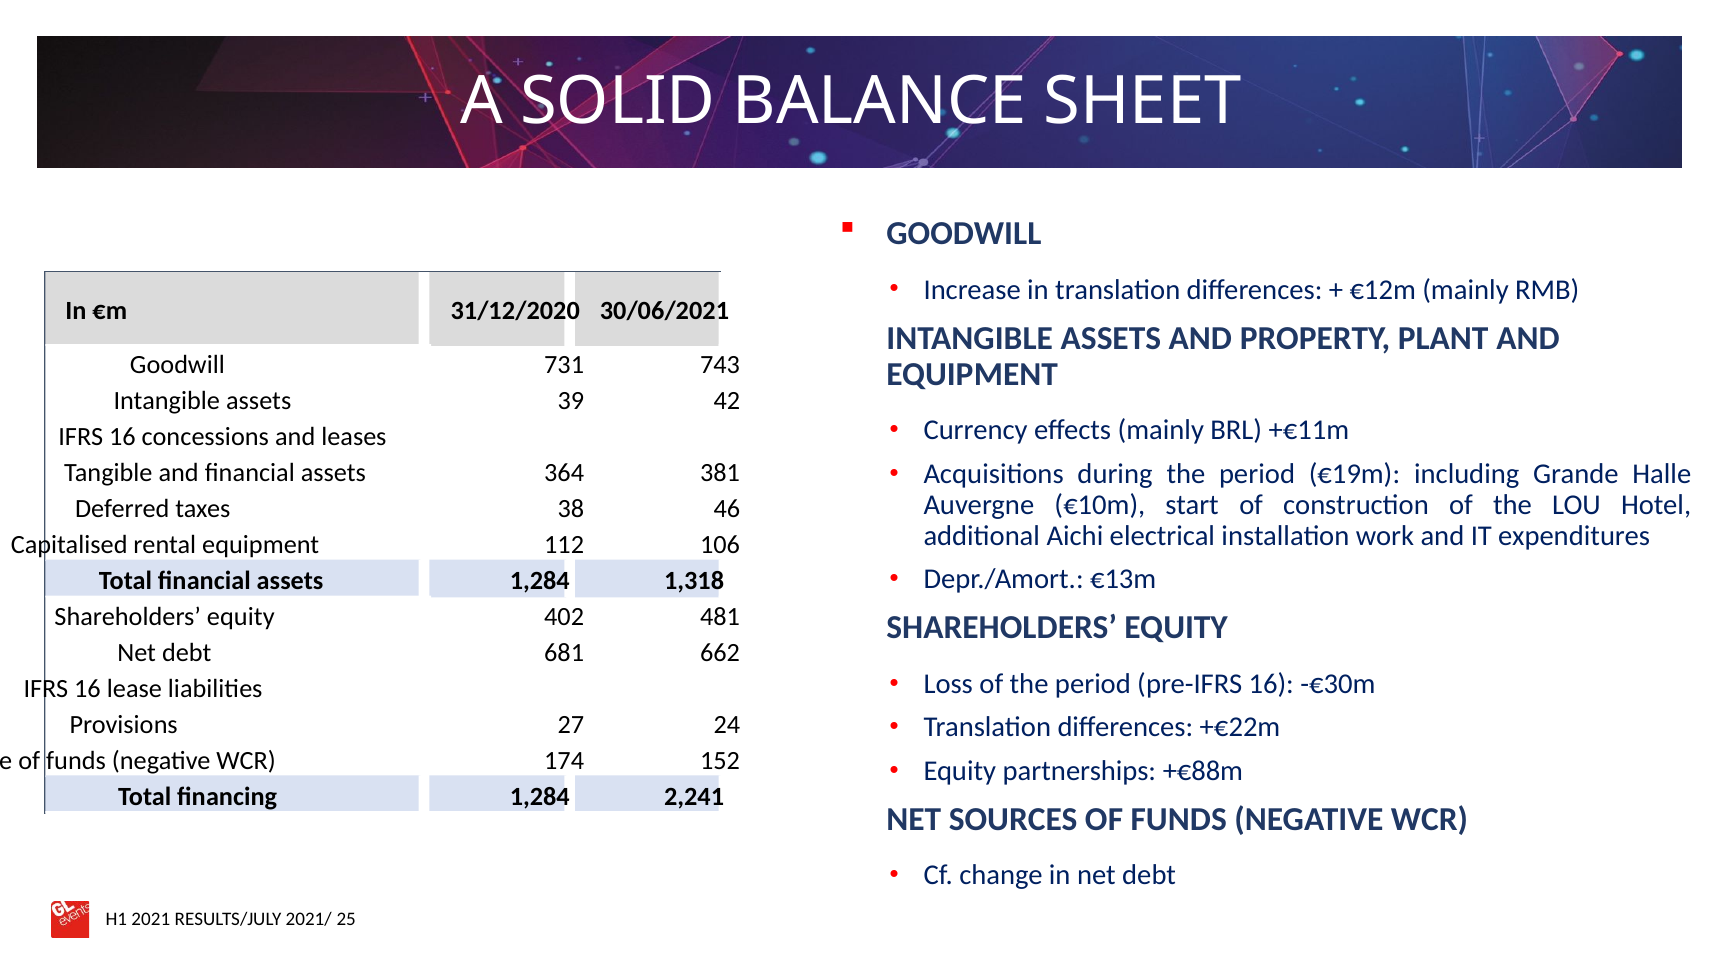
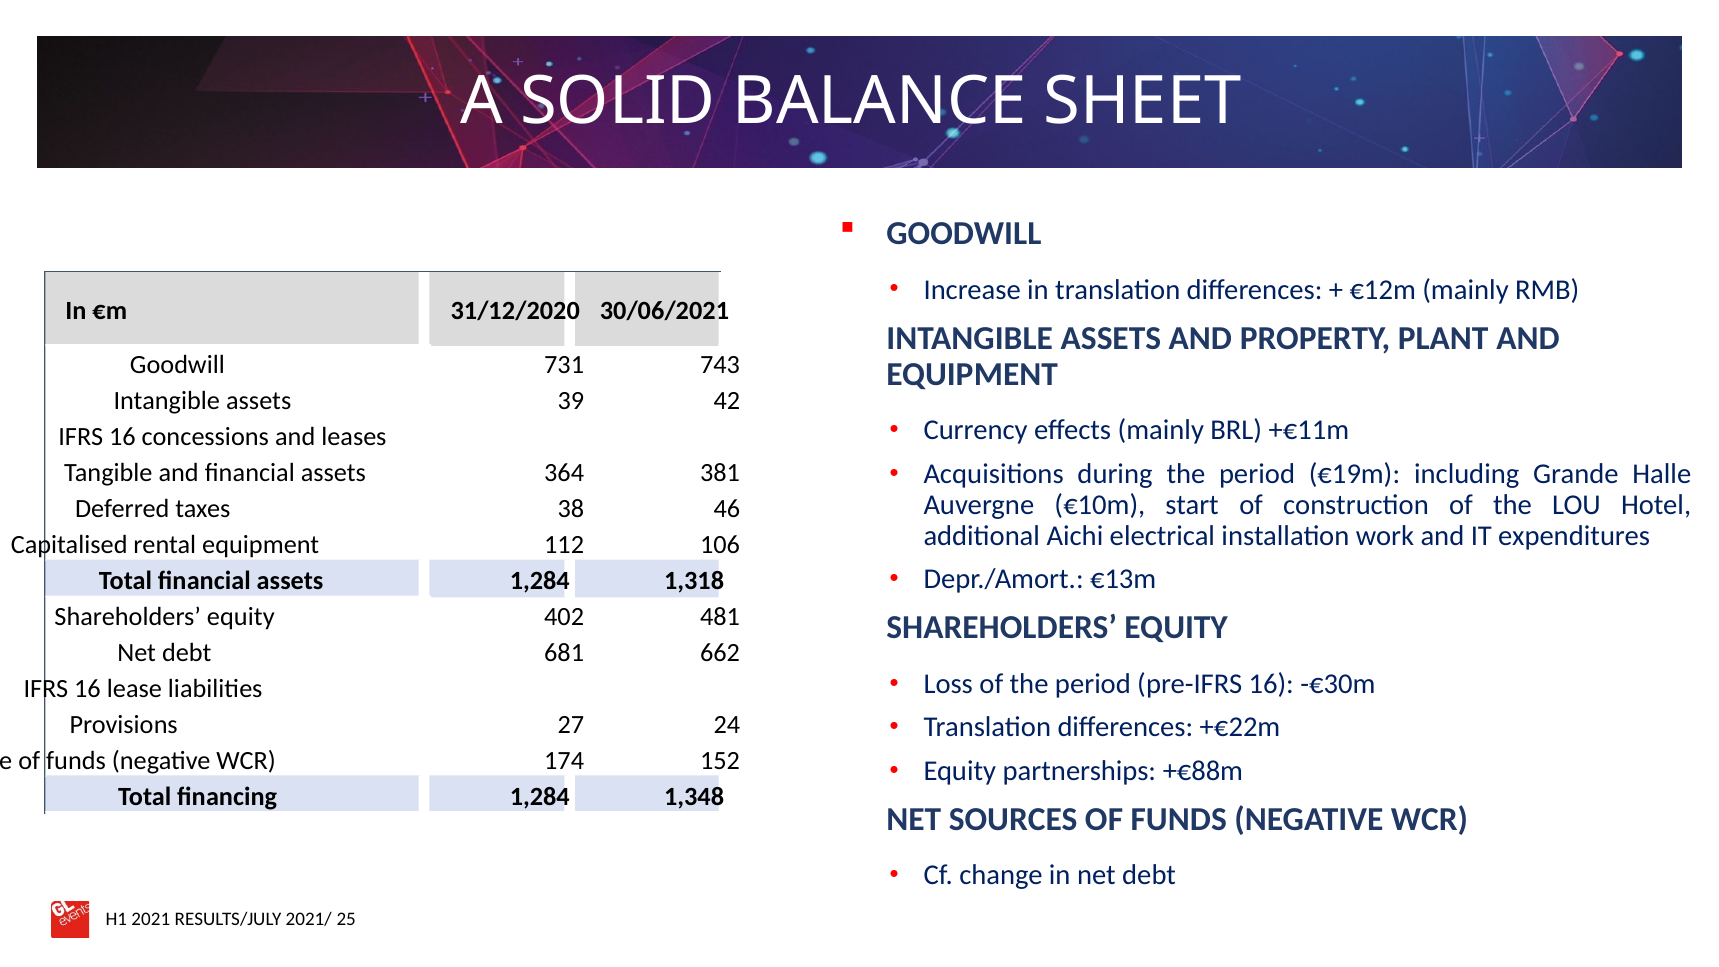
2,241: 2,241 -> 1,348 (694, 796)
